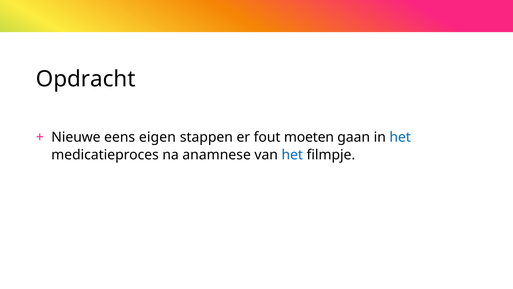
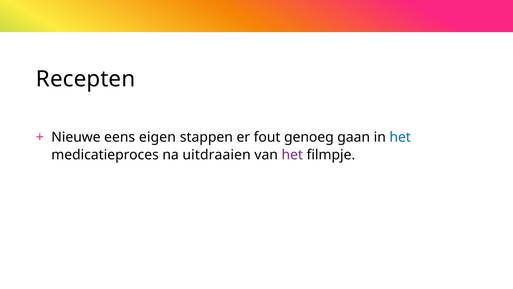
Opdracht: Opdracht -> Recepten (86, 79)
moeten: moeten -> genoeg (309, 137)
anamnese: anamnese -> uitdraaien (217, 155)
het colour: blue -> purple (292, 155)
